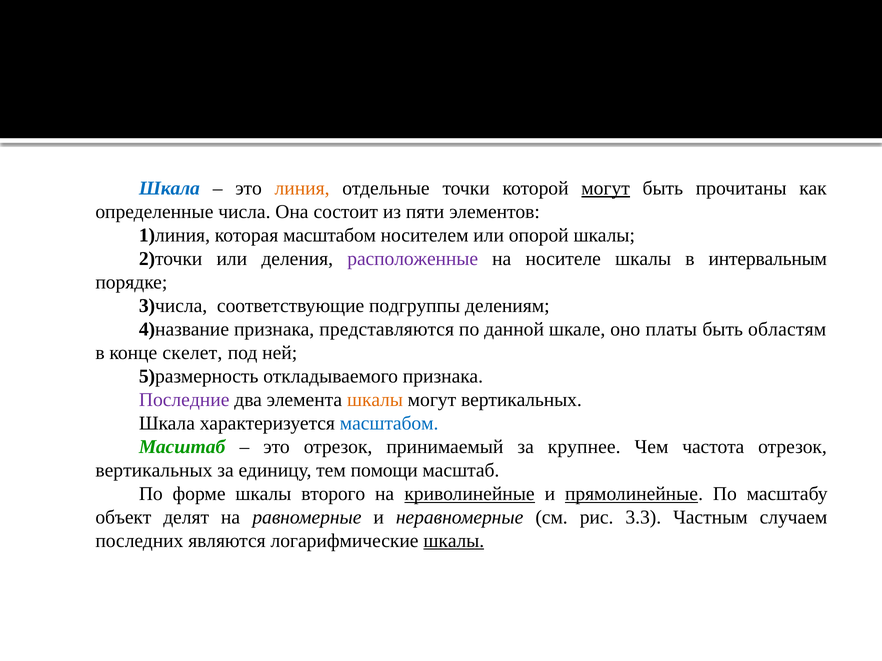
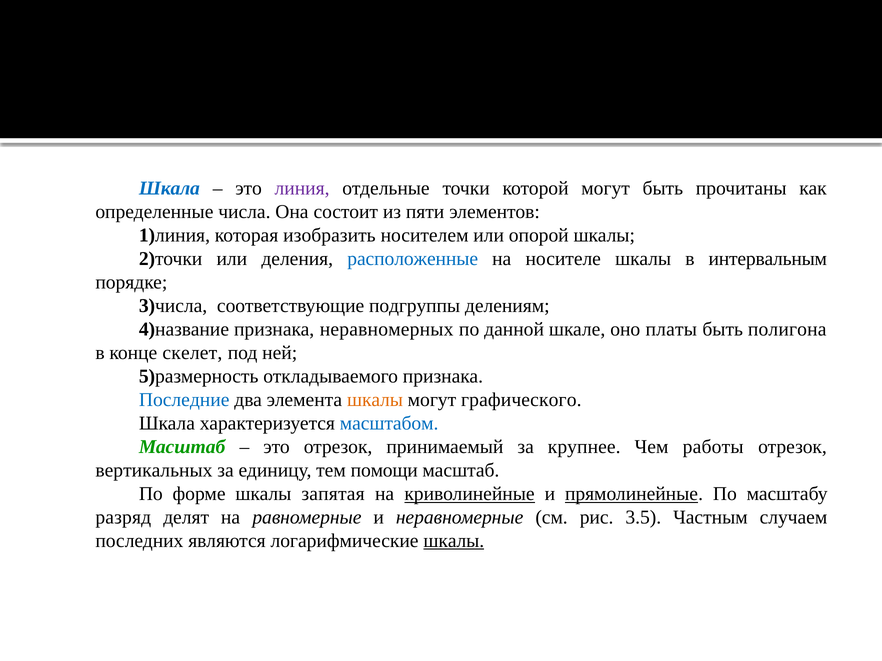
линия colour: orange -> purple (302, 188)
могут underline: present -> none (606, 188)
которая масштабом: масштабом -> изобразить (329, 235)
расположенные colour: purple -> blue (413, 259)
представляются: представляются -> неравномерных (387, 329)
областям: областям -> полигона (787, 329)
Последние colour: purple -> blue (184, 400)
могут вертикальных: вертикальных -> графического (521, 400)
частота: частота -> работы (713, 447)
второго: второго -> запятая (333, 494)
объект: объект -> разряд (123, 518)
3.3: 3.3 -> 3.5 (643, 518)
